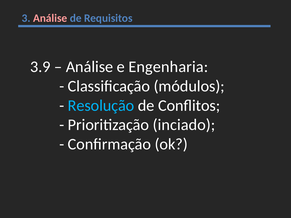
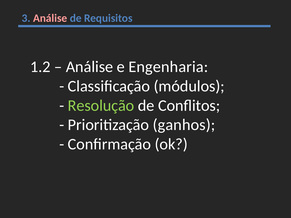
3.9: 3.9 -> 1.2 (40, 67)
Resolução colour: light blue -> light green (101, 106)
inciado: inciado -> ganhos (184, 125)
